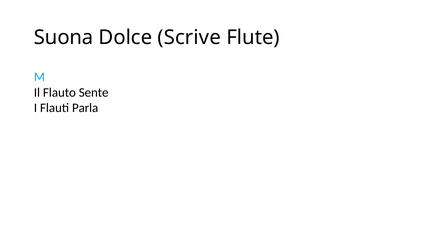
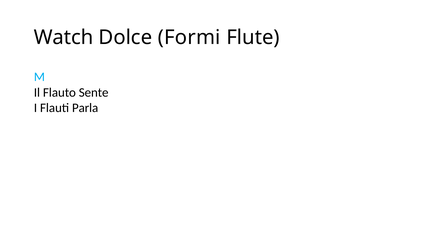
Suona: Suona -> Watch (64, 37)
Scrive: Scrive -> Formi (189, 37)
